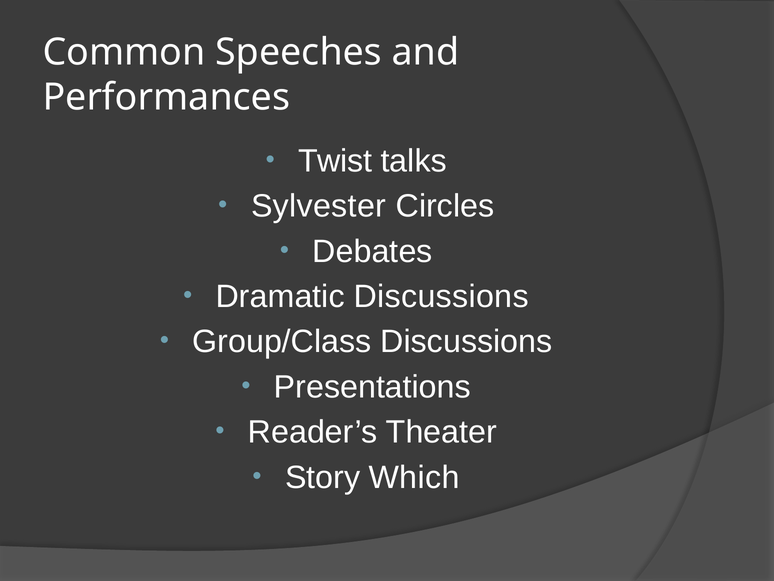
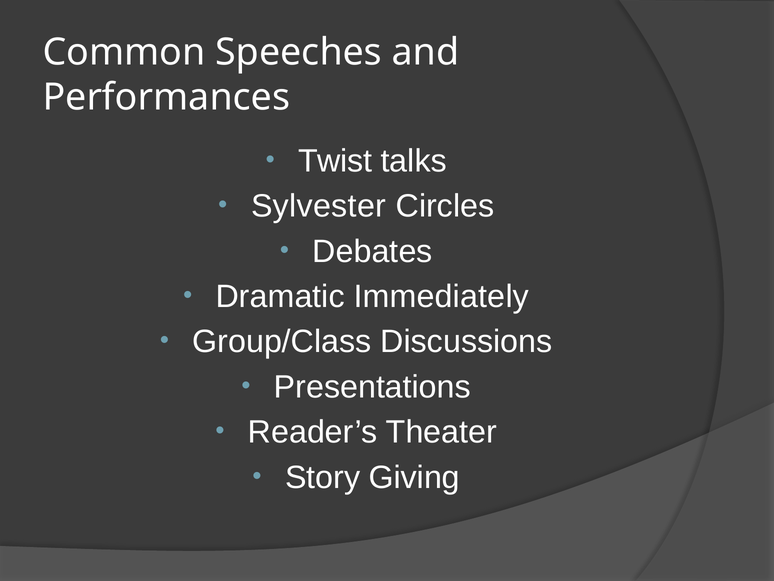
Dramatic Discussions: Discussions -> Immediately (441, 296)
Which: Which -> Giving (414, 477)
